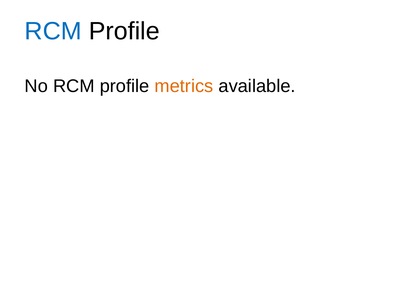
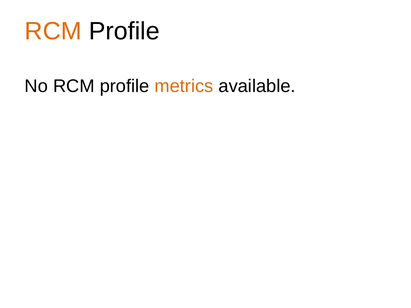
RCM colour: blue -> orange (53, 31)
